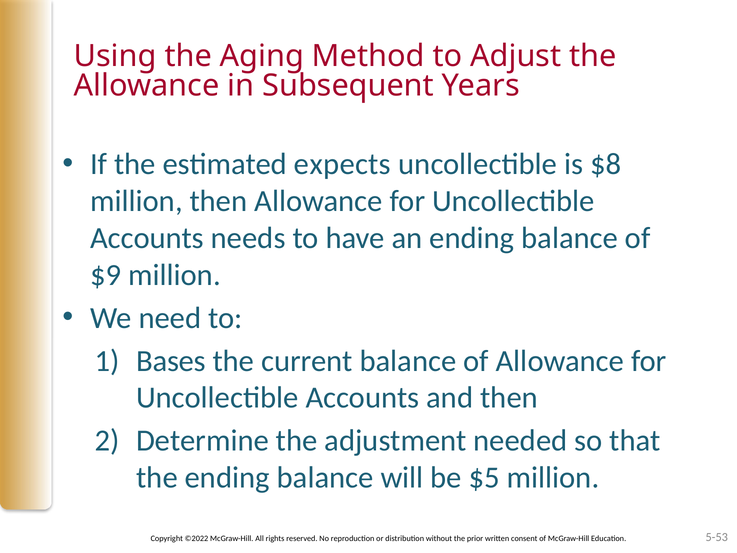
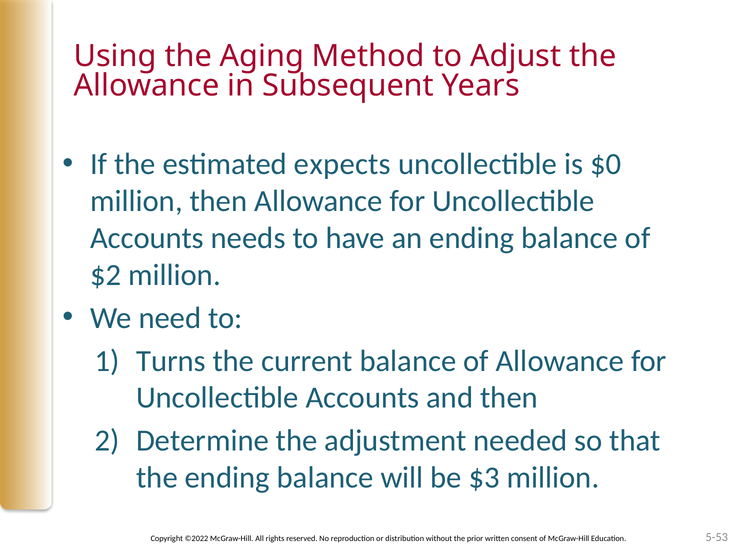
$8: $8 -> $0 (606, 164)
$9: $9 -> $2 (106, 275)
Bases: Bases -> Turns (171, 361)
$5: $5 -> $3 (484, 477)
